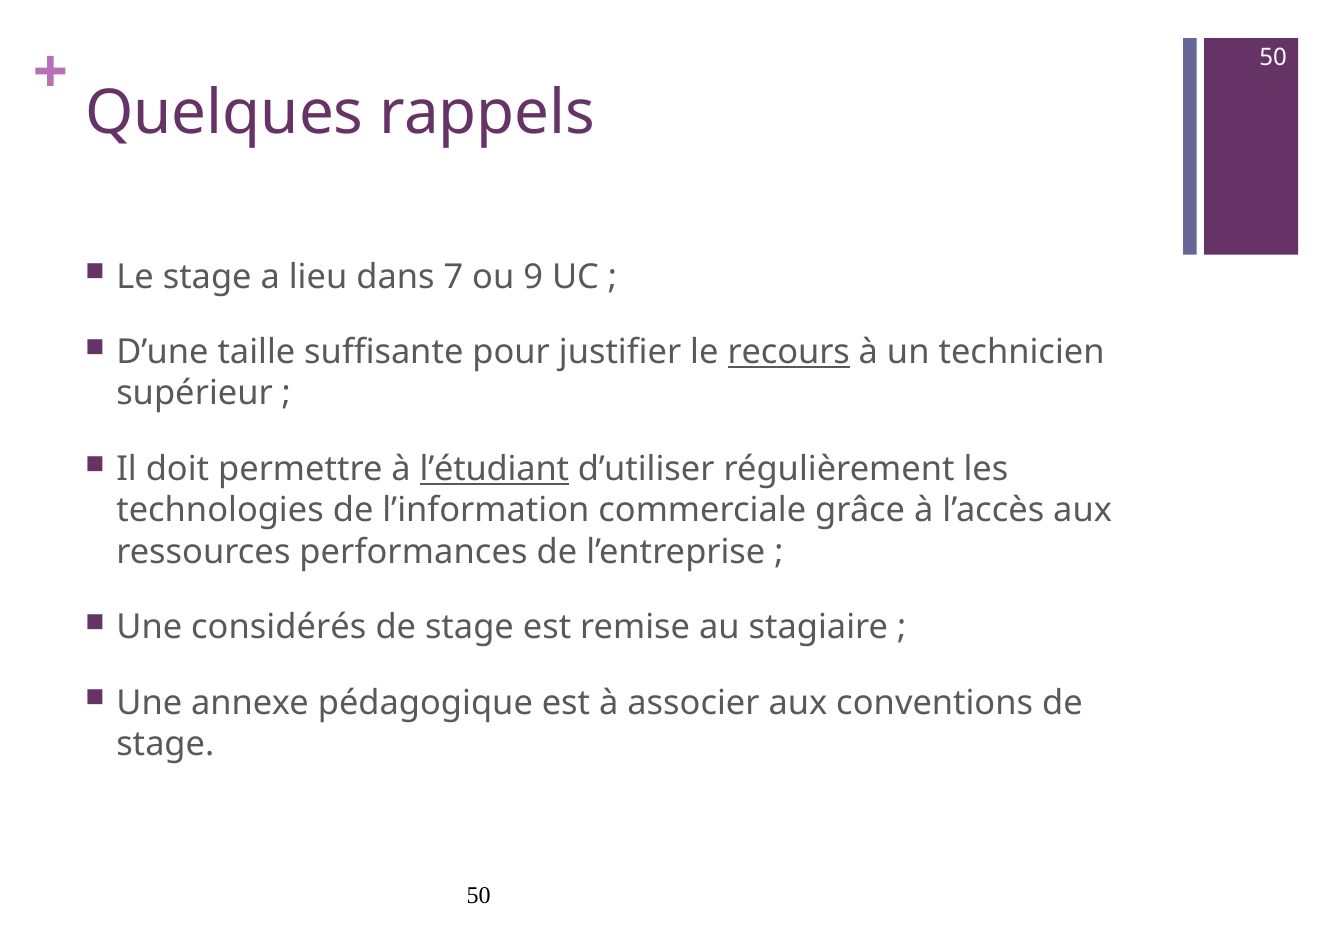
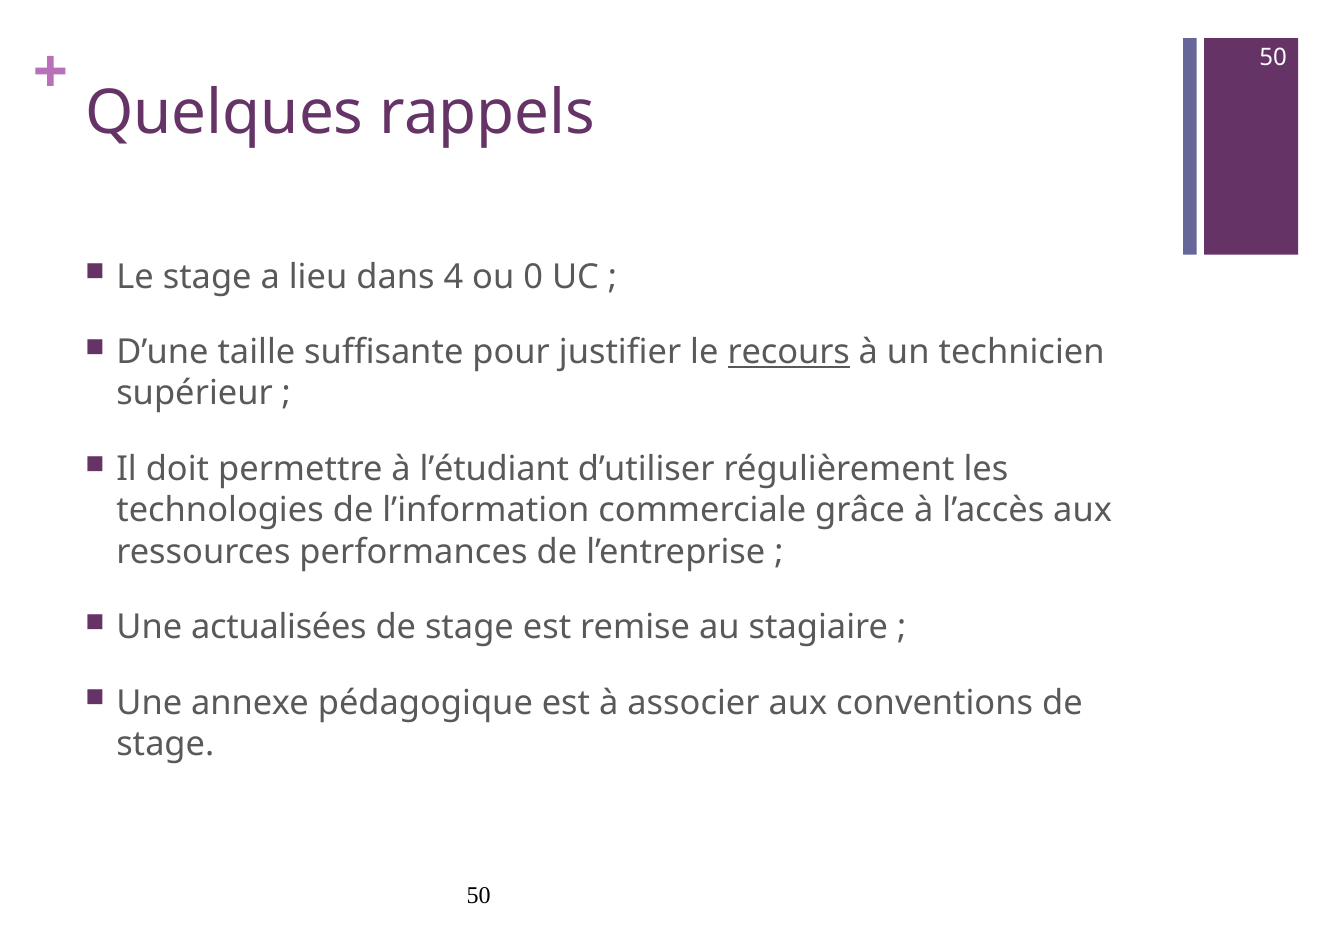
7: 7 -> 4 (453, 277)
9: 9 -> 0 (533, 277)
l’étudiant underline: present -> none (494, 469)
considérés: considérés -> actualisées (279, 628)
